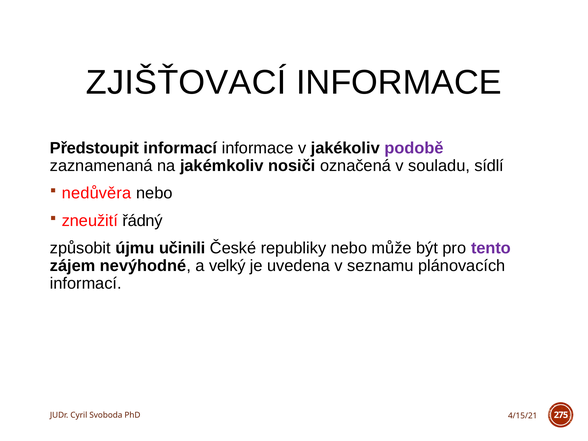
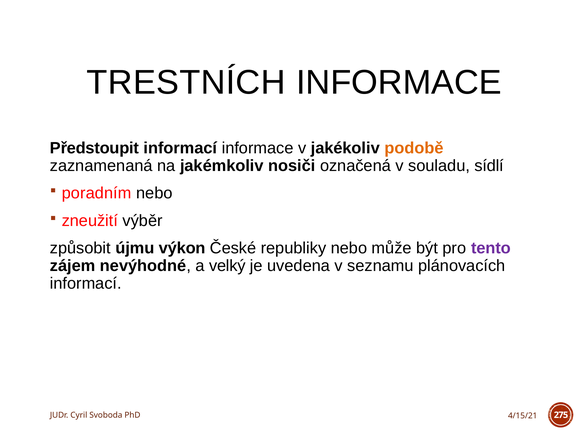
ZJIŠŤOVACÍ: ZJIŠŤOVACÍ -> TRESTNÍCH (186, 83)
podobě colour: purple -> orange (414, 148)
nedůvěra: nedůvěra -> poradním (97, 193)
řádný: řádný -> výběr (143, 221)
učinili: učinili -> výkon (182, 248)
